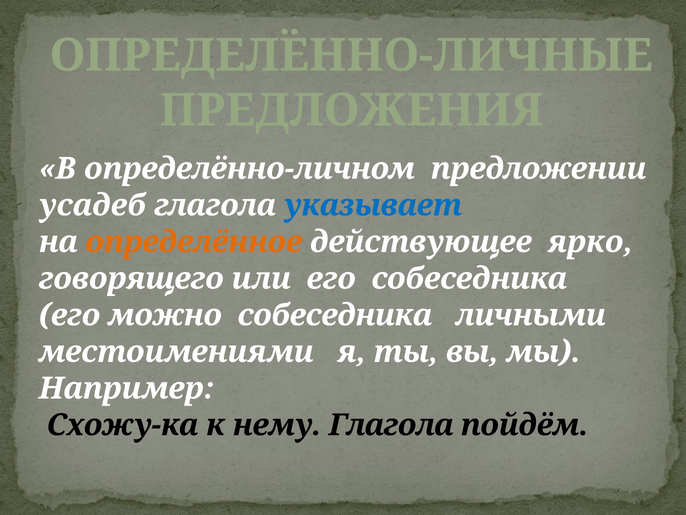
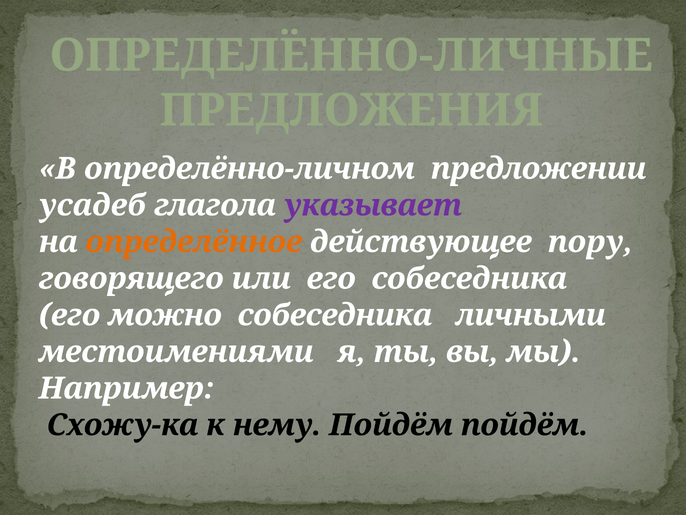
указывает colour: blue -> purple (373, 205)
ярко: ярко -> пору (590, 242)
нему Глагола: Глагола -> Пойдём (391, 425)
